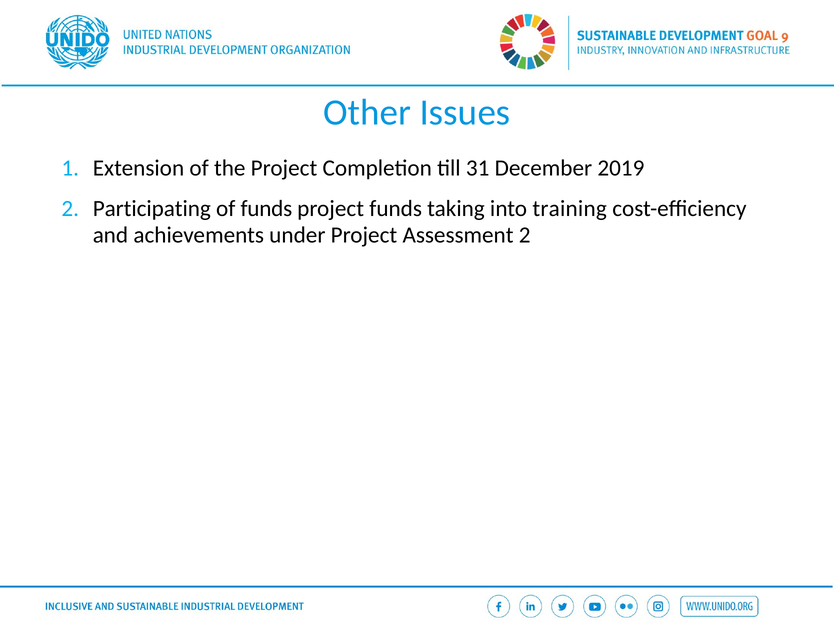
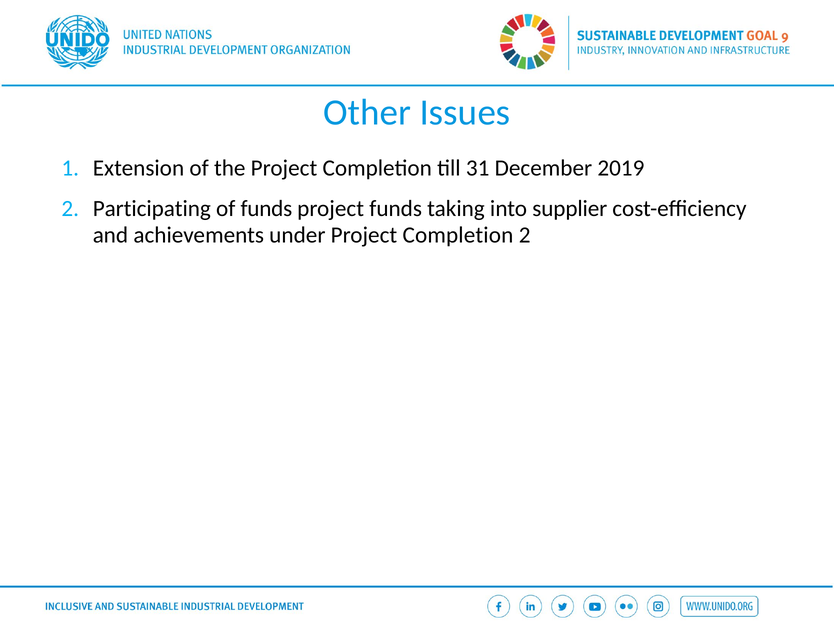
training: training -> supplier (570, 208)
under Project Assessment: Assessment -> Completion (458, 235)
